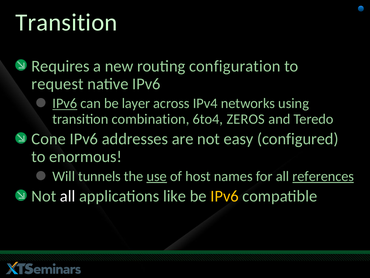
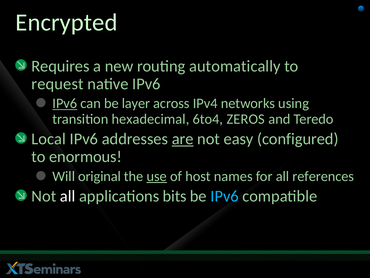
Transition: Transition -> Encrypted (66, 22)
configuration: configuration -> automatically (235, 66)
combination: combination -> hexadecimal (150, 119)
Cone: Cone -> Local (49, 139)
are underline: none -> present (183, 139)
tunnels: tunnels -> original (100, 176)
references underline: present -> none (323, 176)
like: like -> bits (175, 196)
IPv6 colour: yellow -> light blue (225, 196)
